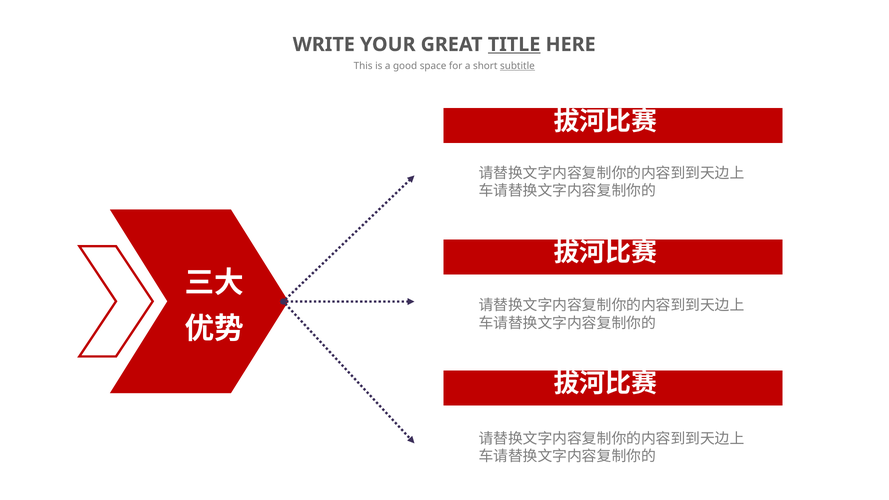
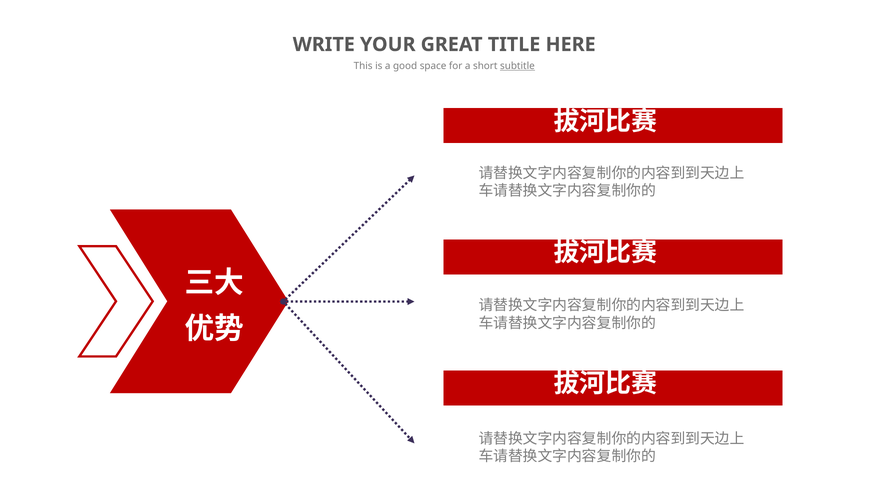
TITLE underline: present -> none (514, 45)
